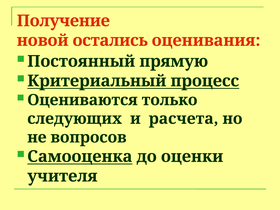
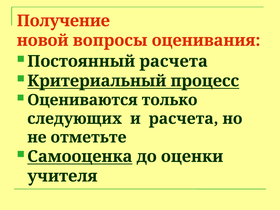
остались: остались -> вопросы (110, 40)
Постоянный прямую: прямую -> расчета (174, 61)
вопросов: вопросов -> отметьте (89, 137)
